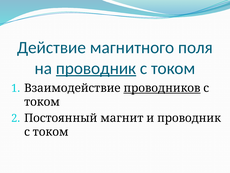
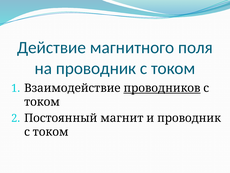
проводник underline: present -> none (96, 68)
